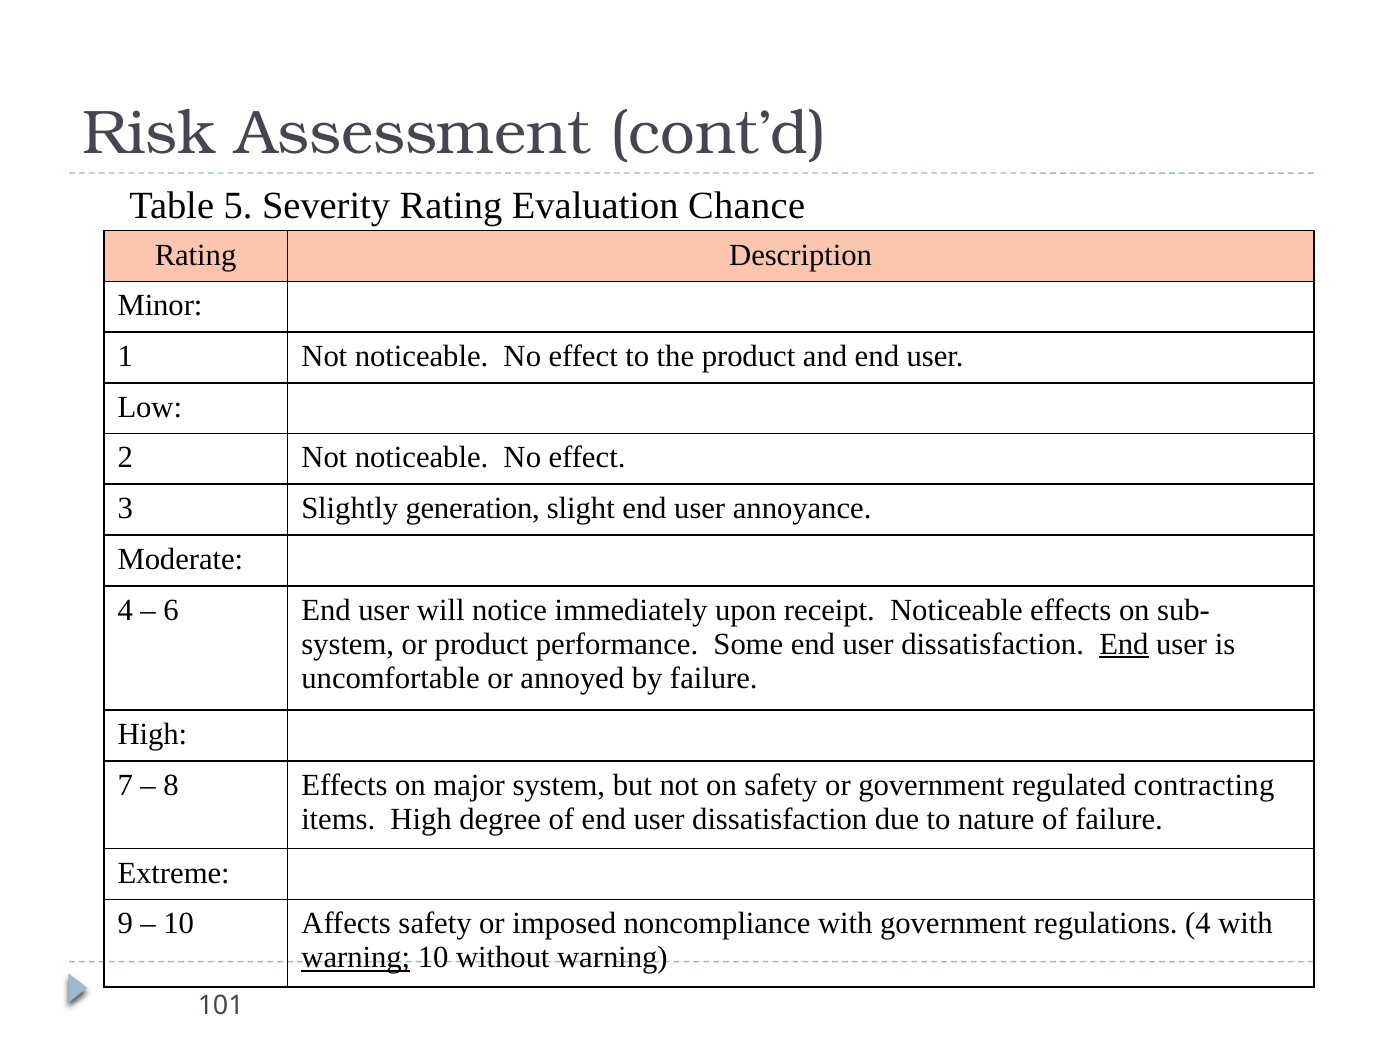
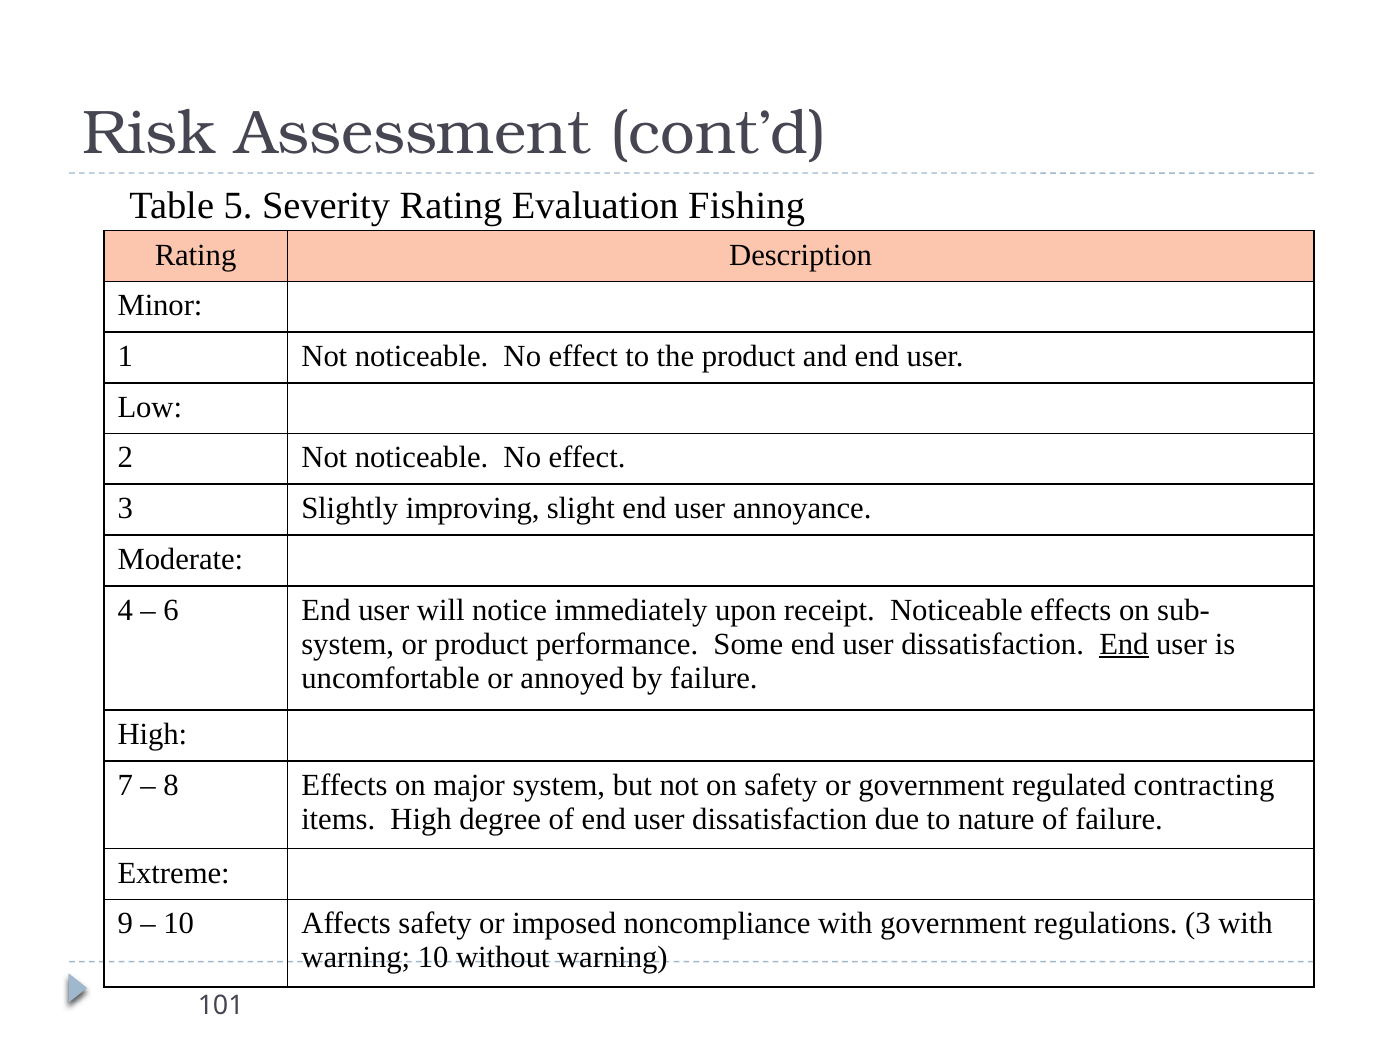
Chance: Chance -> Fishing (747, 205)
generation: generation -> improving (473, 508)
regulations 4: 4 -> 3 (1198, 923)
warning underline: present -> none (356, 957)
